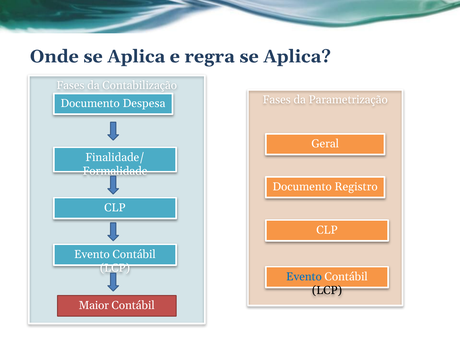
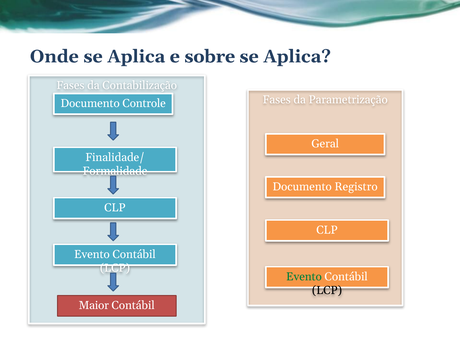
regra: regra -> sobre (210, 56)
Despesa: Despesa -> Controle (144, 103)
Evento colour: blue -> green (304, 277)
